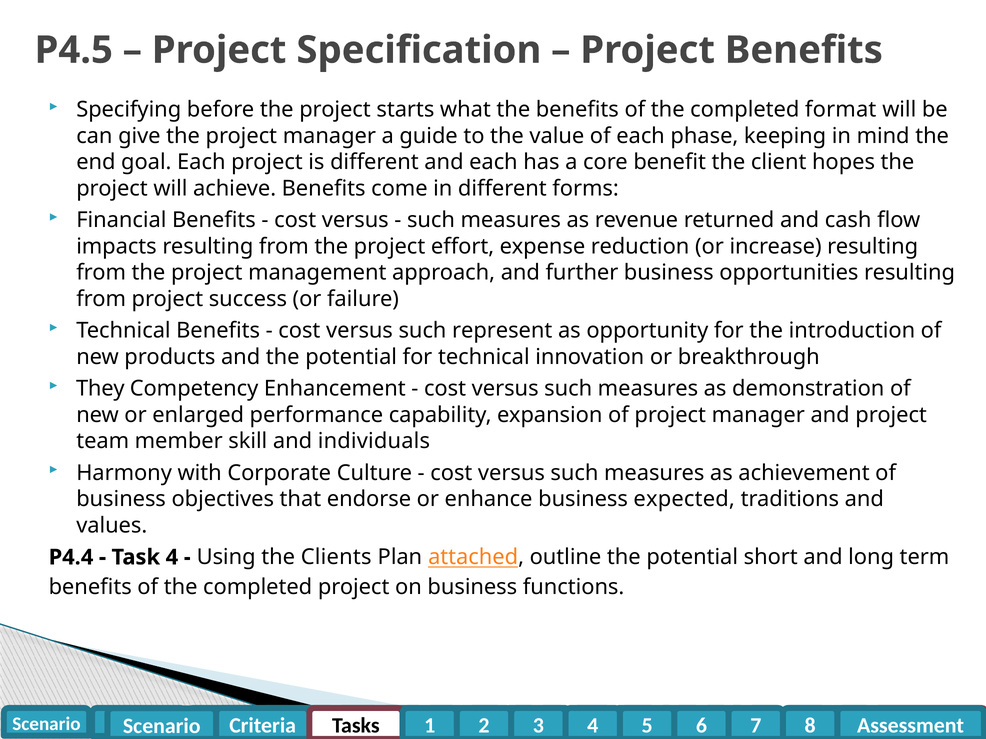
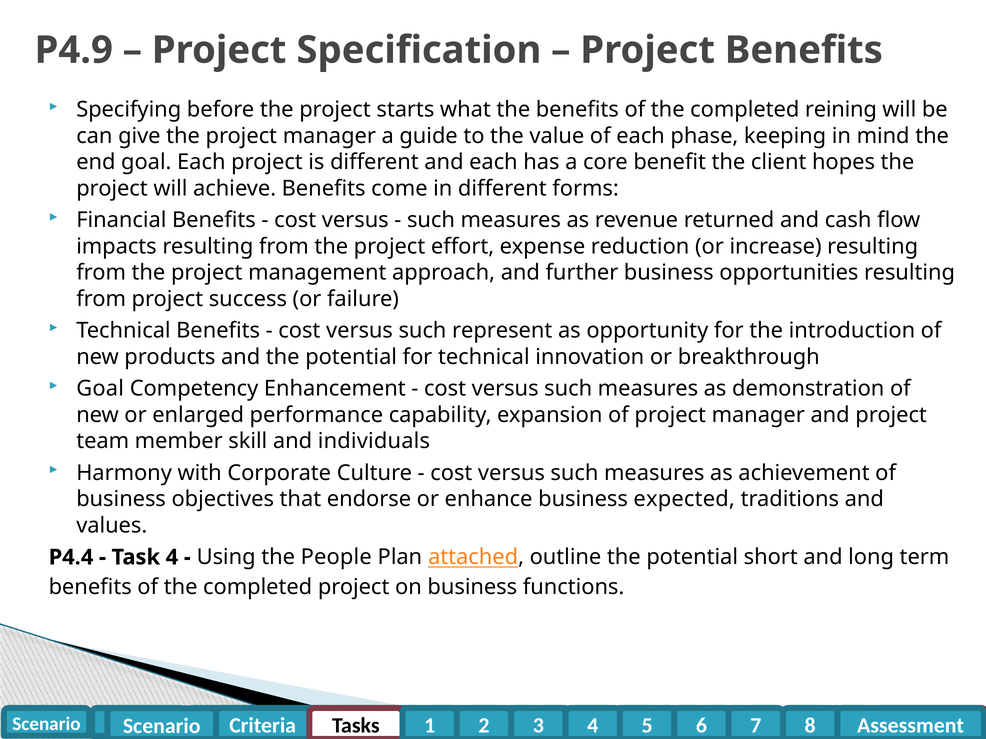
P4.5: P4.5 -> P4.9 (74, 50)
format: format -> reining (841, 110)
They: They -> Goal (100, 389)
Clients: Clients -> People (336, 558)
